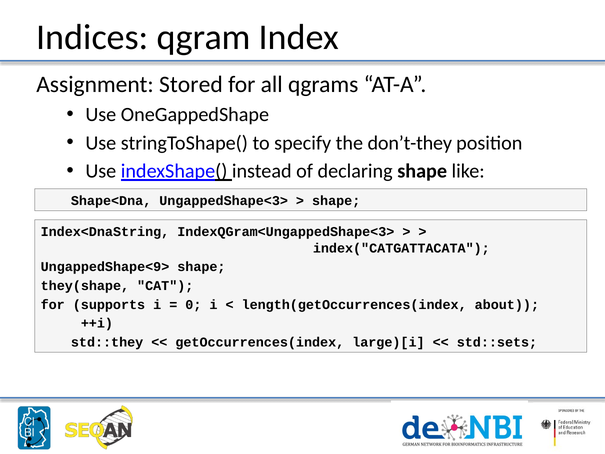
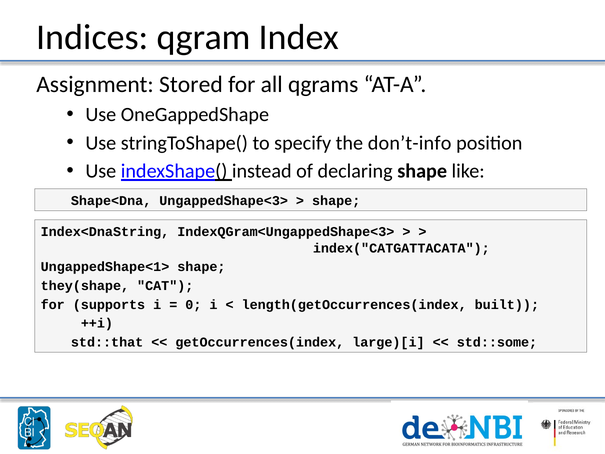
don’t-they: don’t-they -> don’t-info (410, 143)
UngappedShape<9>: UngappedShape<9> -> UngappedShape<1> (105, 267)
about: about -> built (507, 304)
std::they: std::they -> std::that (107, 342)
std::sets: std::sets -> std::some (497, 342)
